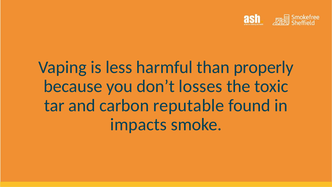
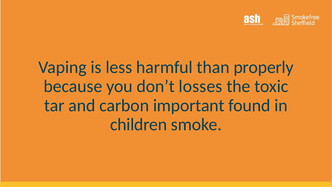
reputable: reputable -> important (189, 105)
impacts: impacts -> children (139, 124)
